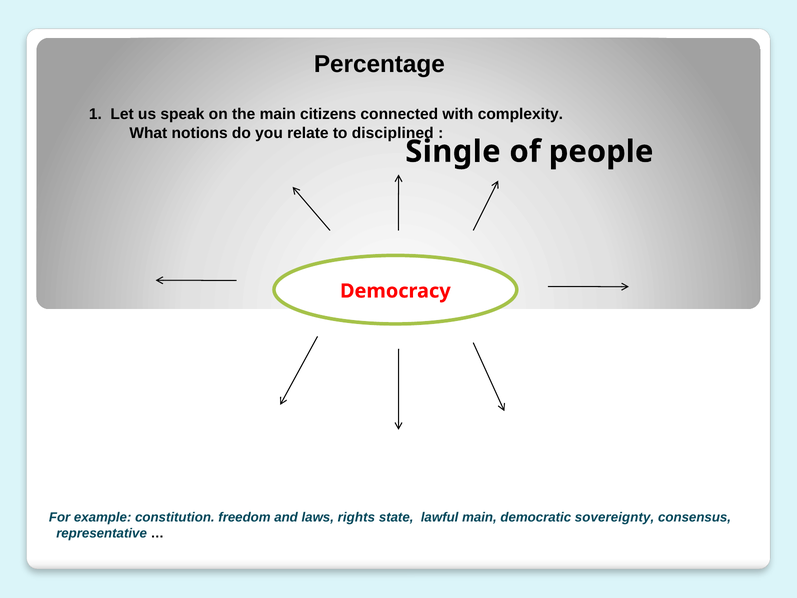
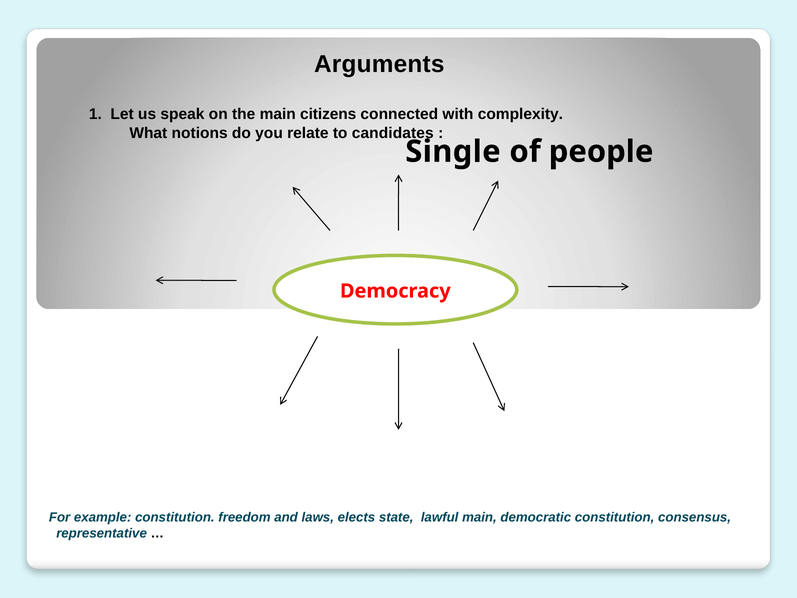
Percentage: Percentage -> Arguments (379, 64)
disciplined: disciplined -> candidates (393, 133)
rights: rights -> elects (356, 517)
democratic sovereignty: sovereignty -> constitution (615, 517)
